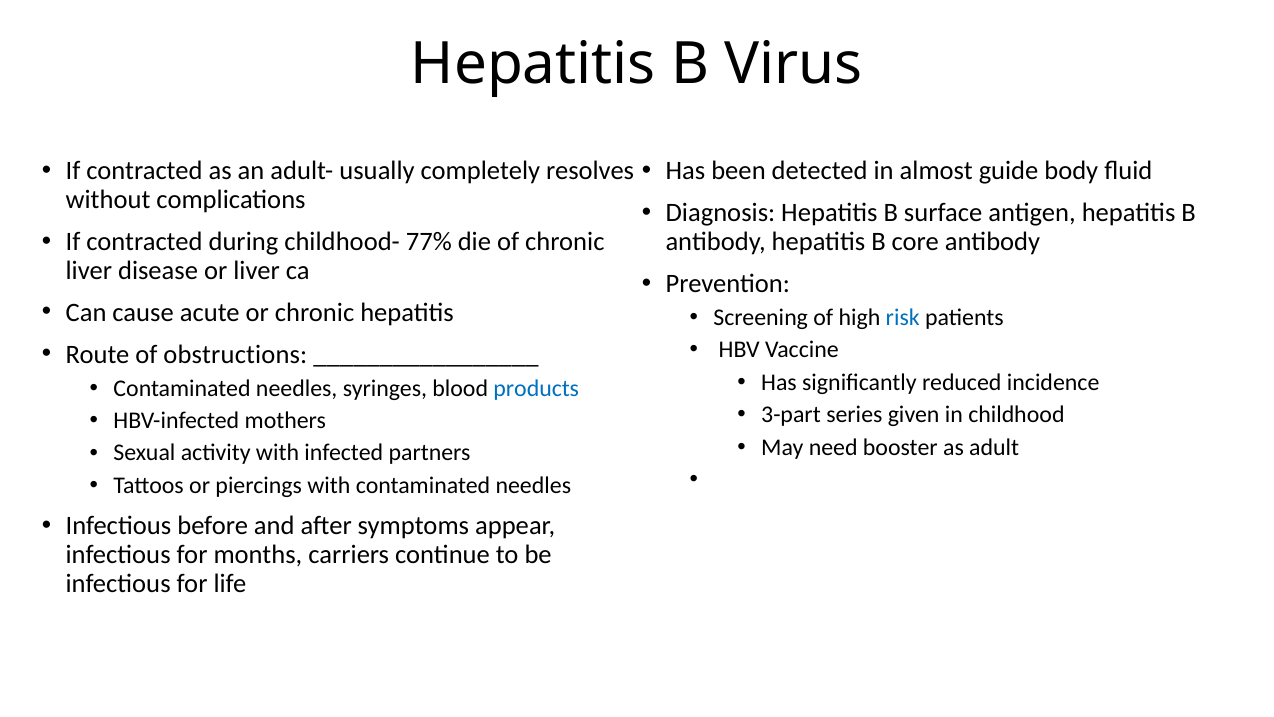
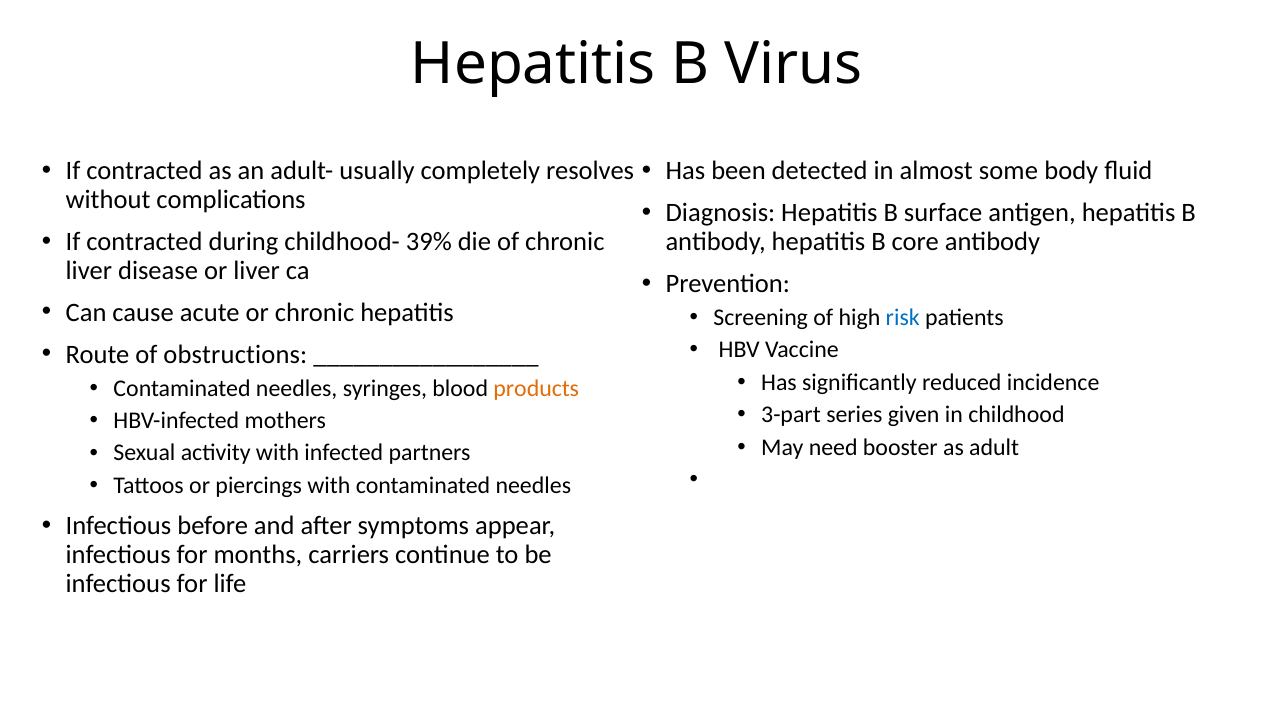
guide: guide -> some (1008, 171)
77%: 77% -> 39% (429, 242)
products colour: blue -> orange (536, 388)
